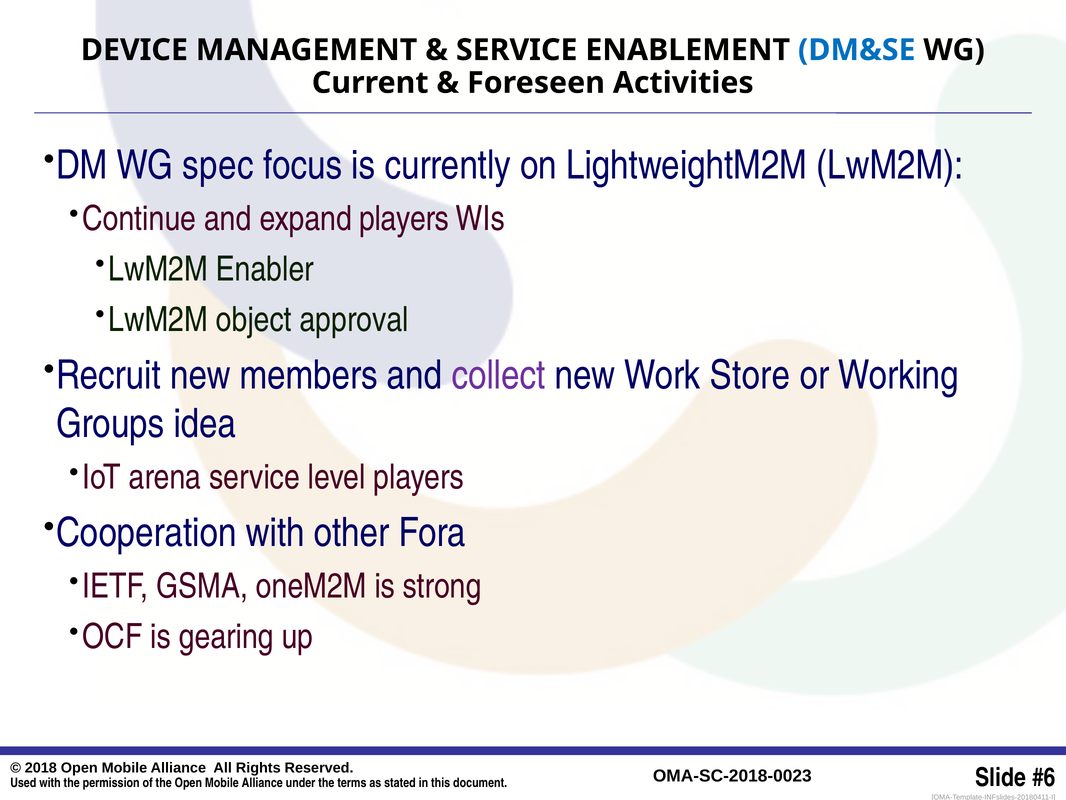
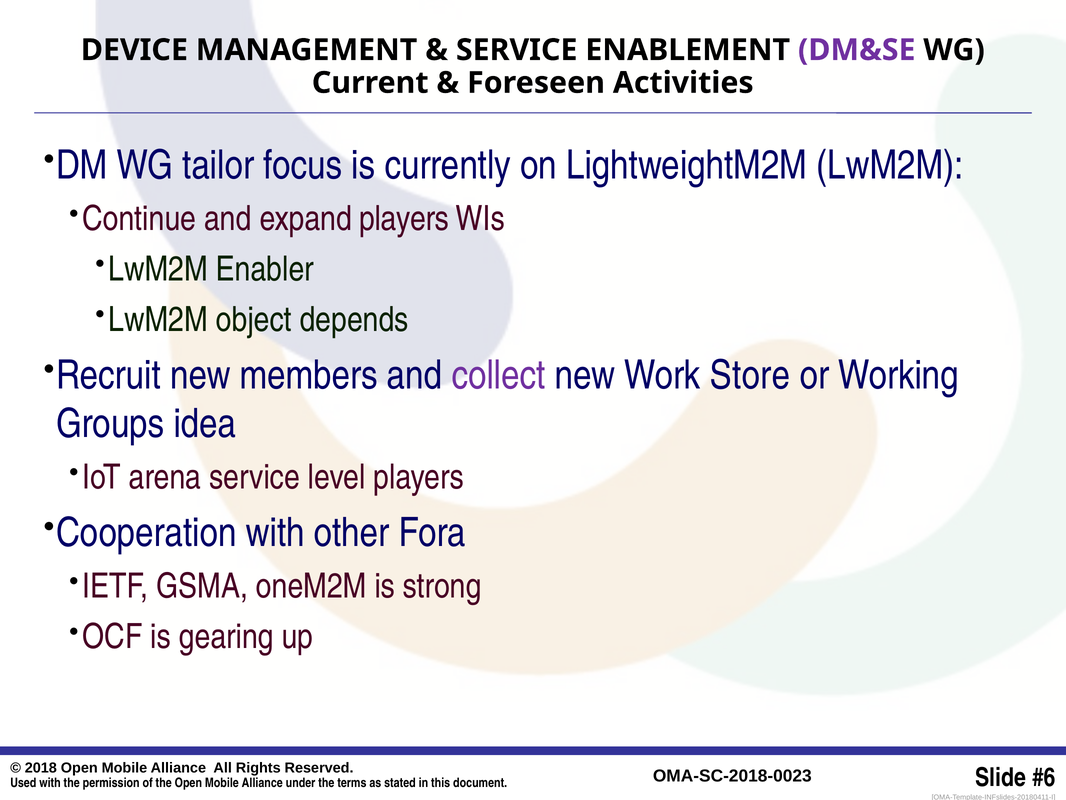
DM&SE colour: blue -> purple (857, 50)
spec: spec -> tailor (218, 165)
approval: approval -> depends (354, 319)
